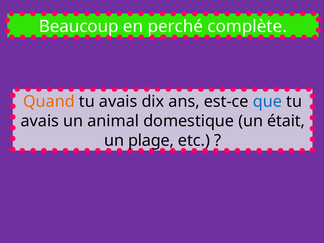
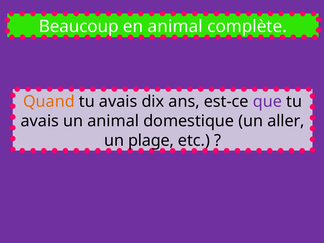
en perché: perché -> animal (175, 27)
que colour: blue -> purple (267, 102)
était: était -> aller (286, 121)
